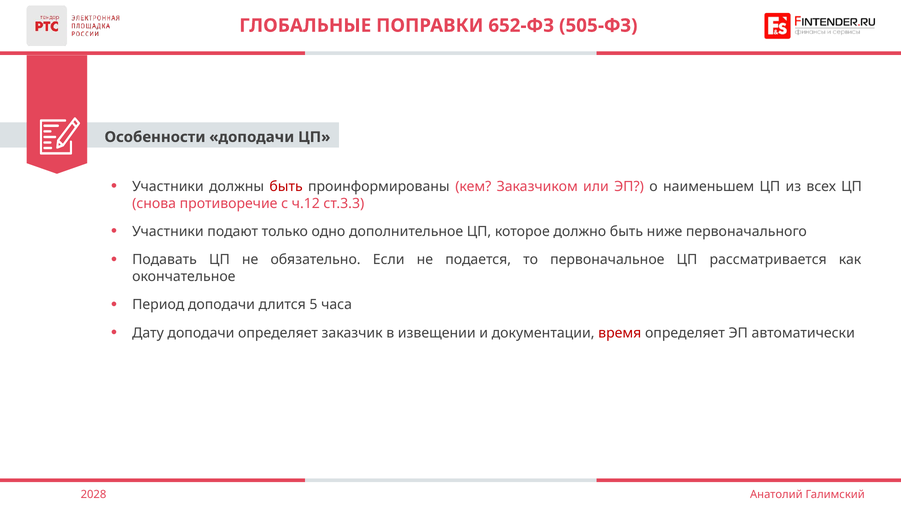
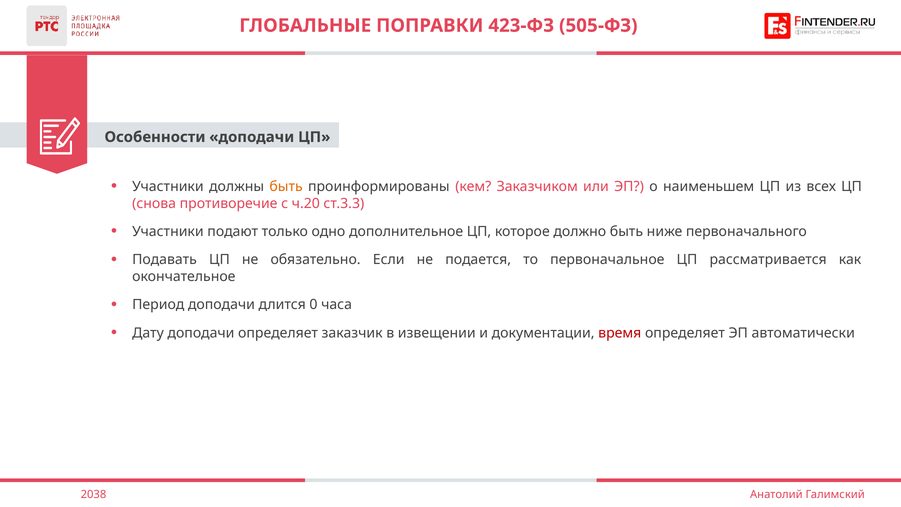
652-ФЗ: 652-ФЗ -> 423-ФЗ (521, 26)
быть colour: red -> orange (286, 187)
ч.12: ч.12 -> ч.20 (306, 203)
5: 5 -> 0 (313, 305)
2028: 2028 -> 2038 (93, 495)
